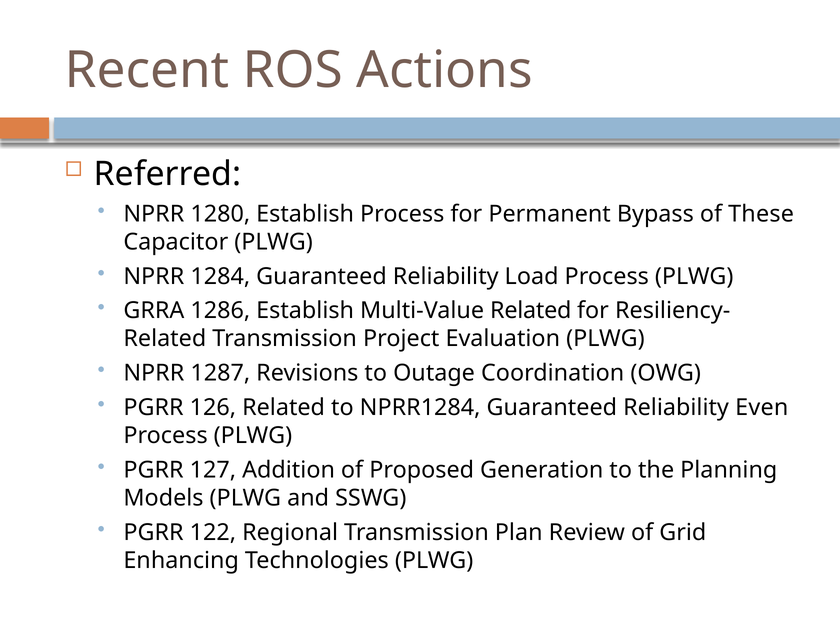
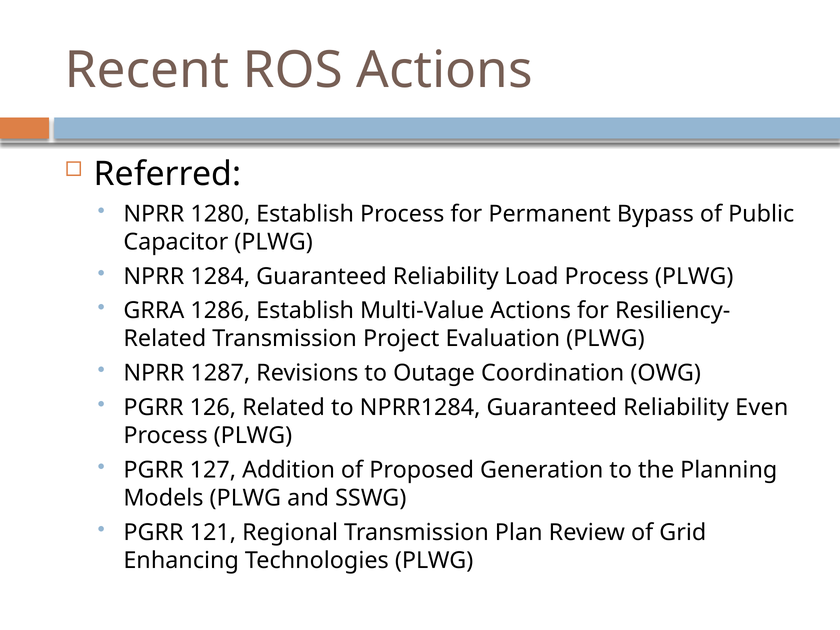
These: These -> Public (761, 214)
Multi-Value Related: Related -> Actions (531, 311)
122: 122 -> 121 (213, 532)
